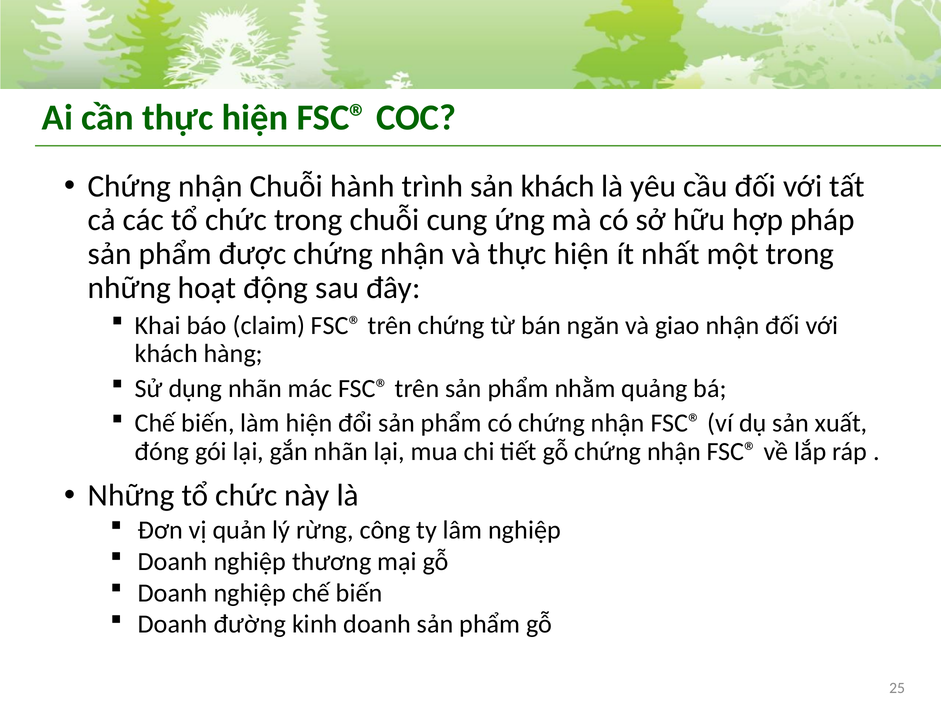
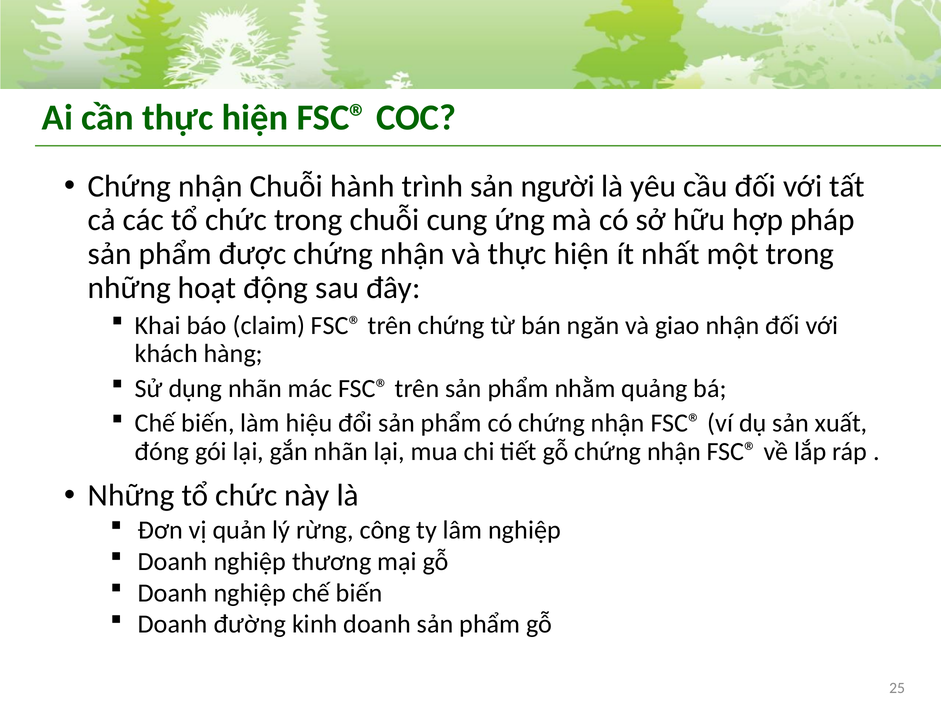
sản khách: khách -> người (558, 186)
làm hiện: hiện -> hiệu (309, 423)
